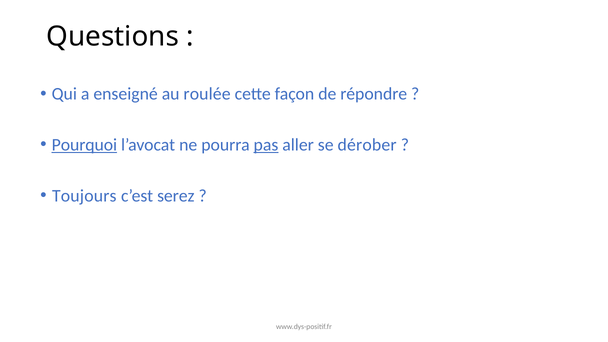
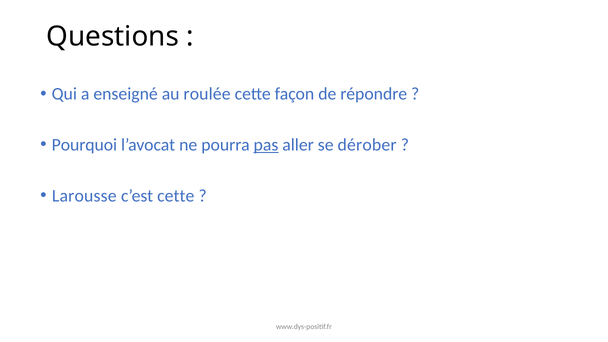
Pourquoi underline: present -> none (84, 145)
Toujours: Toujours -> Larousse (84, 196)
c’est serez: serez -> cette (176, 196)
